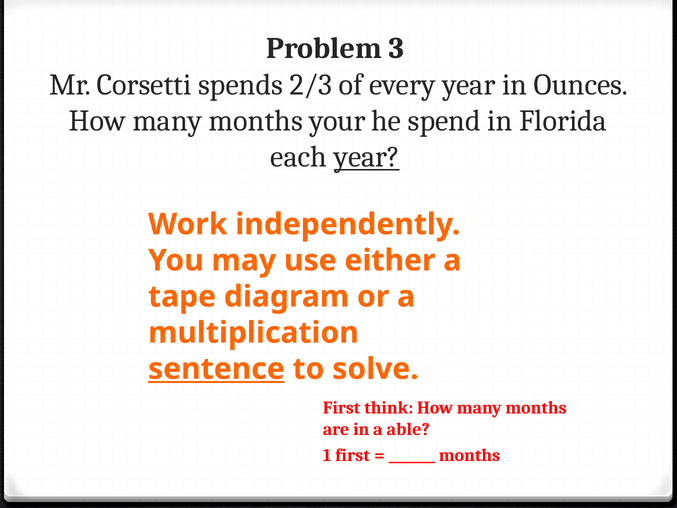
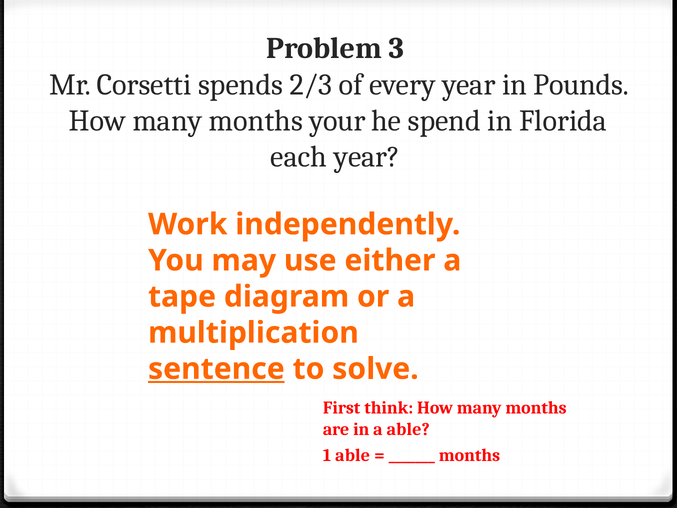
Ounces: Ounces -> Pounds (581, 85)
year underline: present -> none (367, 157)
1 first: first -> able (353, 455)
